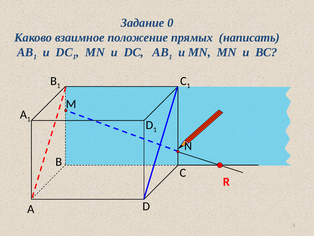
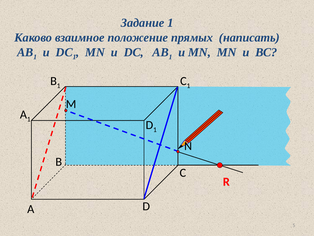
Задание 0: 0 -> 1 (170, 23)
